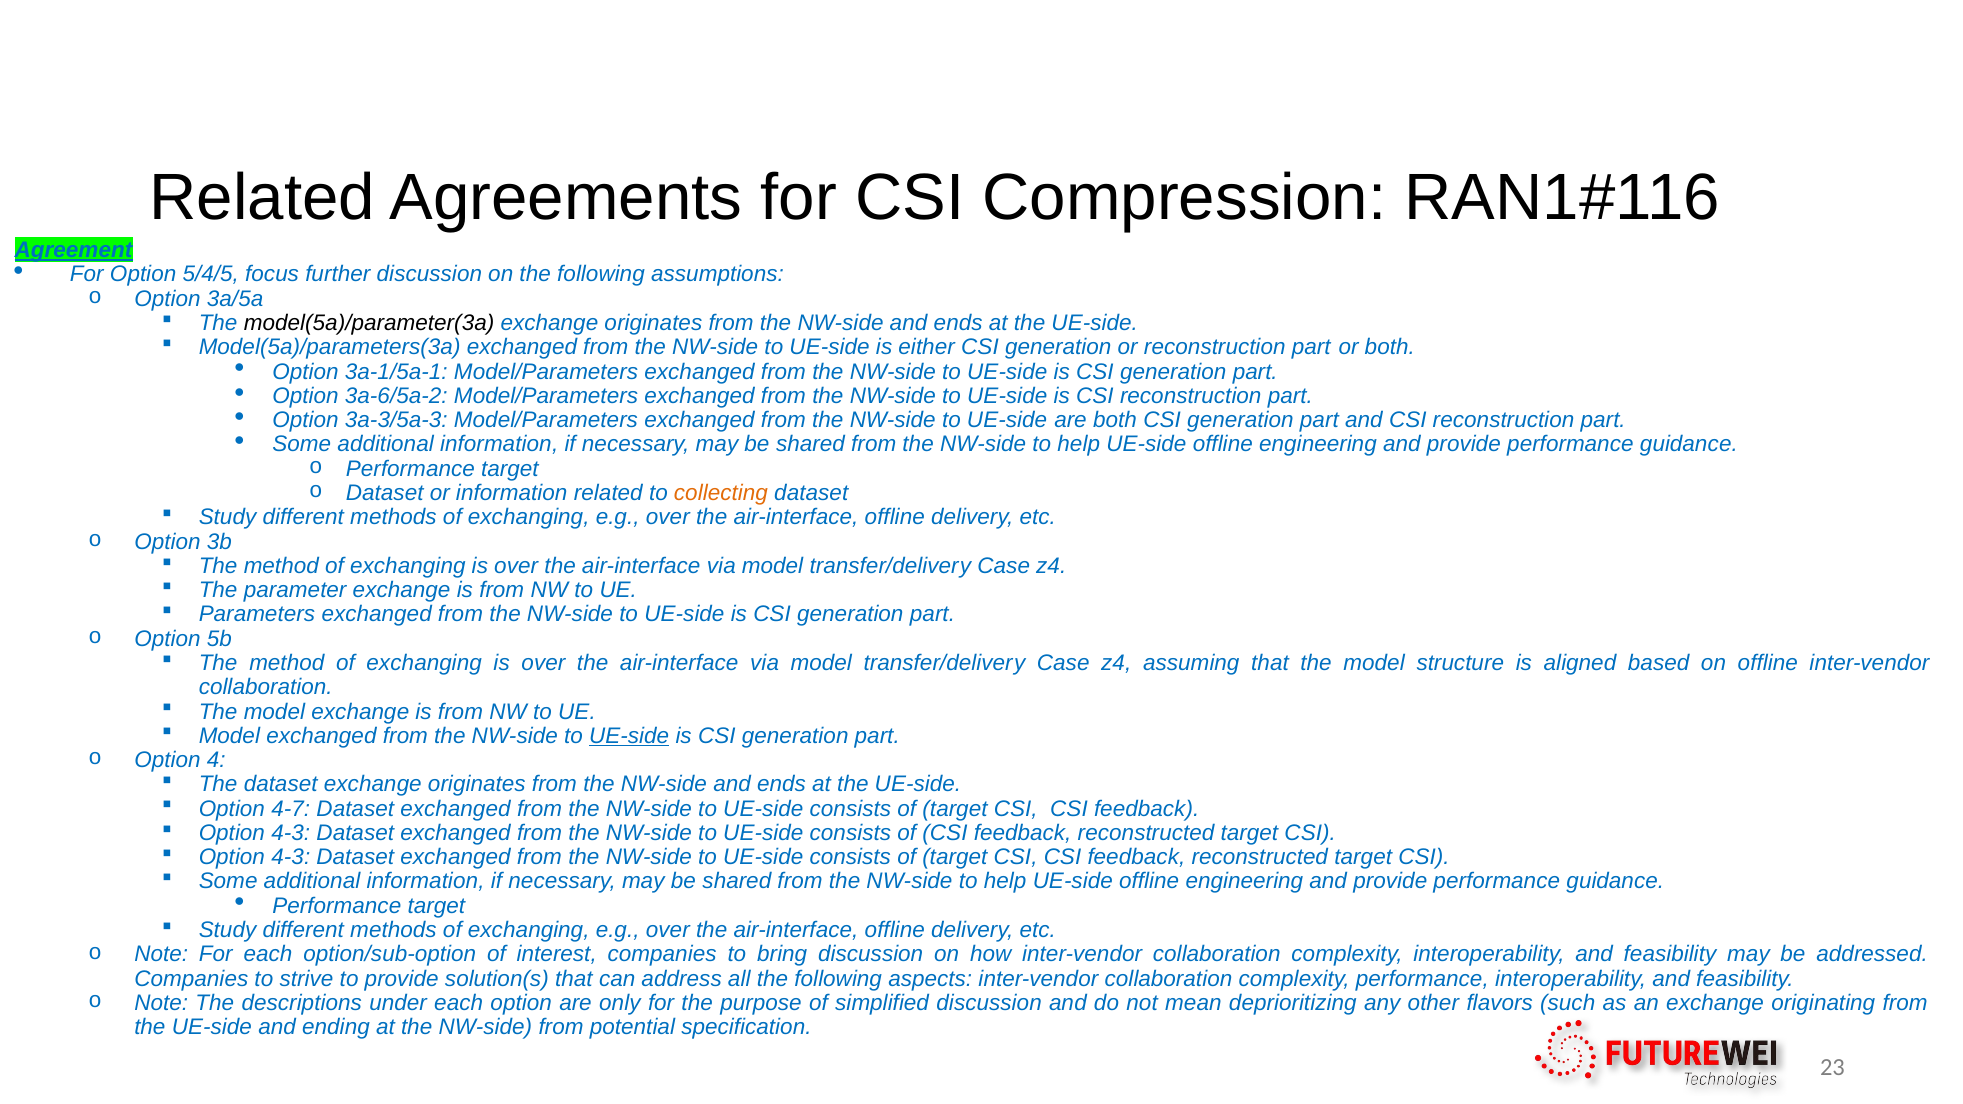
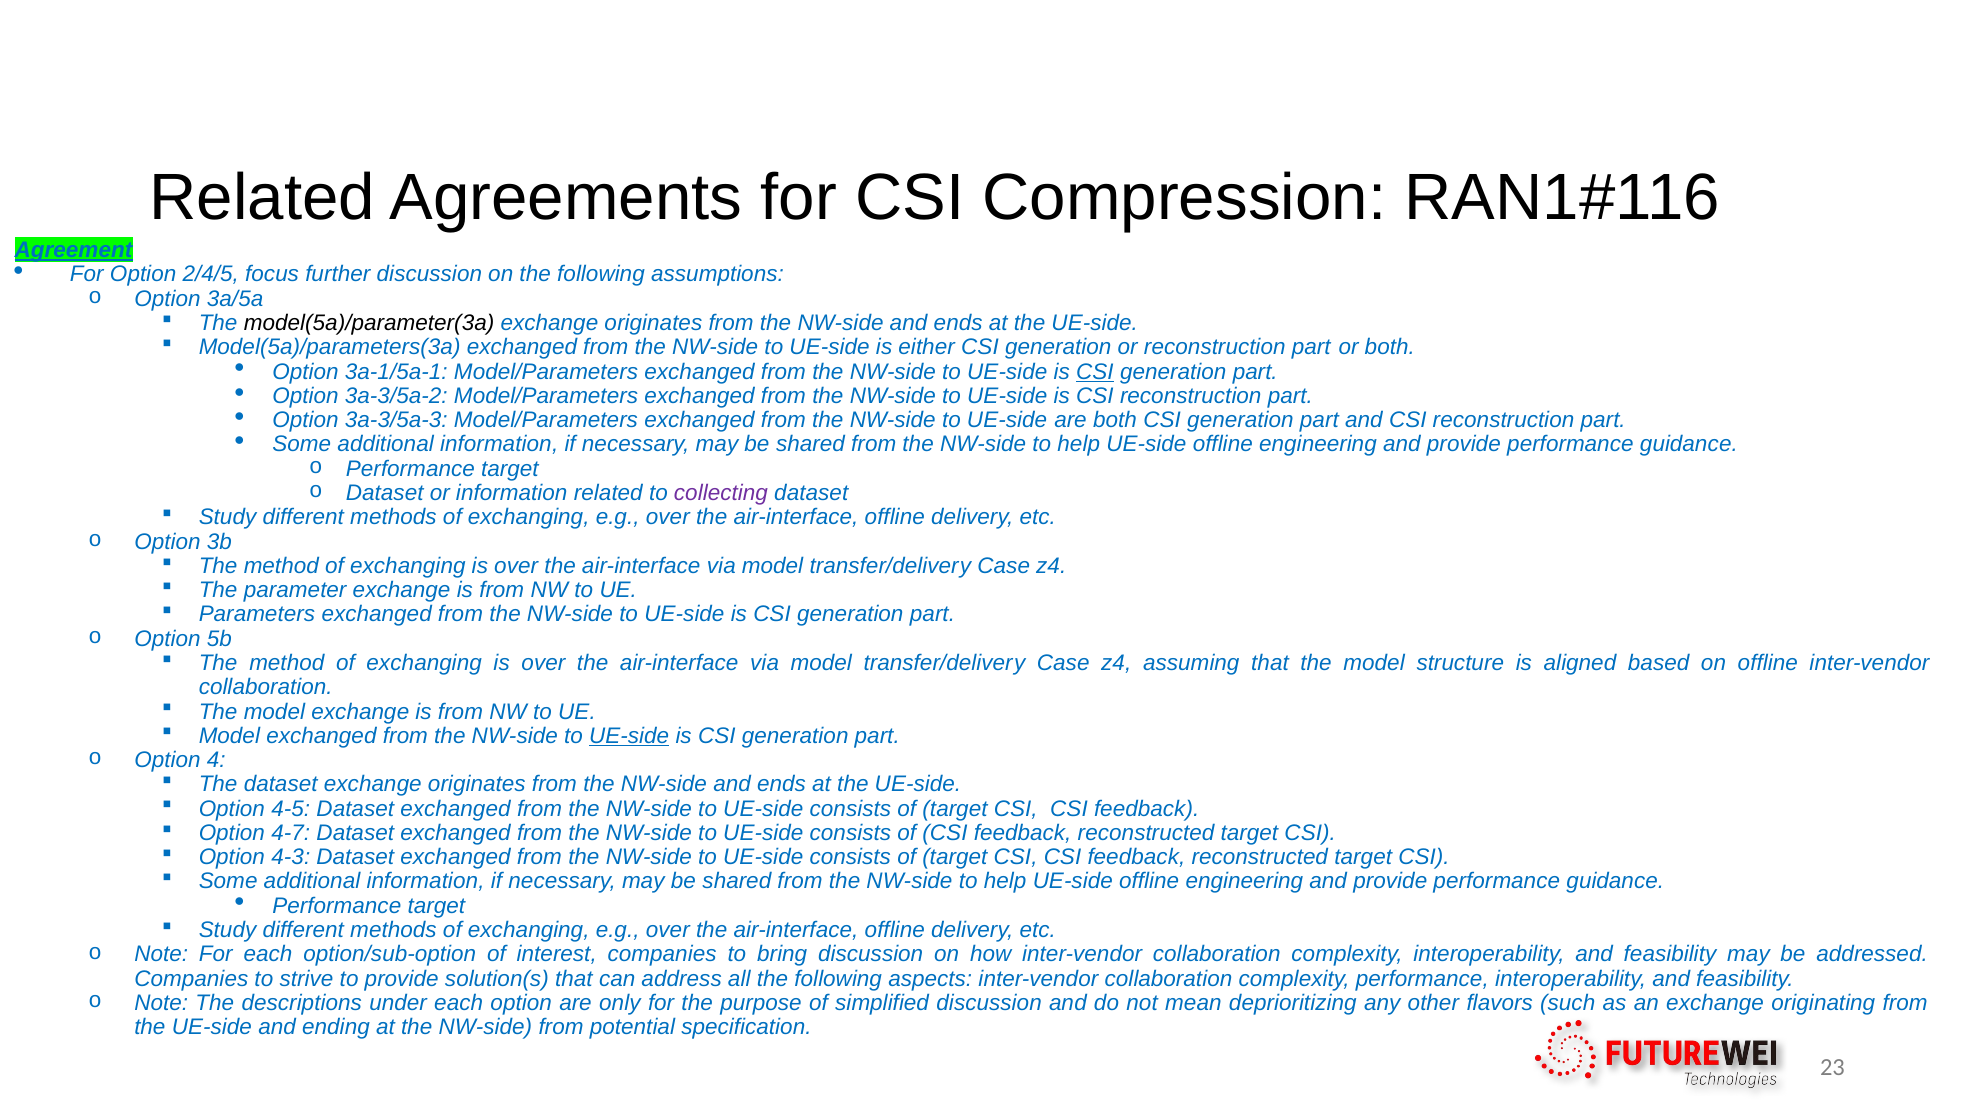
5/4/5: 5/4/5 -> 2/4/5 (211, 275)
CSI underline: none -> present (1095, 372)
3a-6/5a-2: 3a-6/5a-2 -> 3a-3/5a-2 (396, 396)
collecting colour: orange -> purple (721, 493)
4-7: 4-7 -> 4-5 (291, 809)
4-3: 4-3 -> 4-7 (291, 833)
